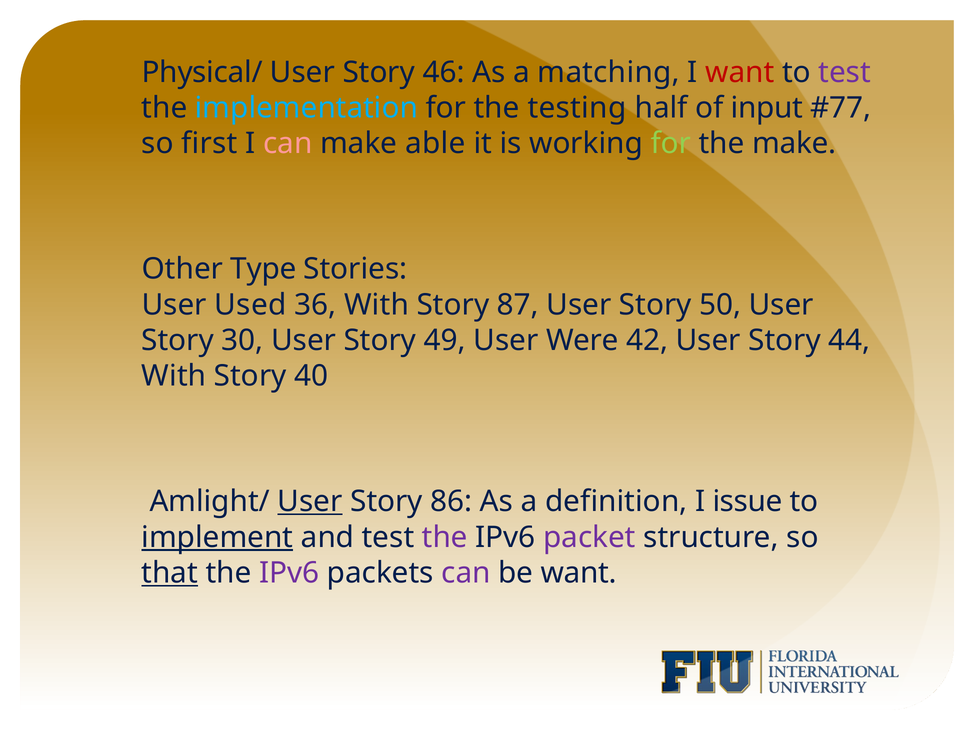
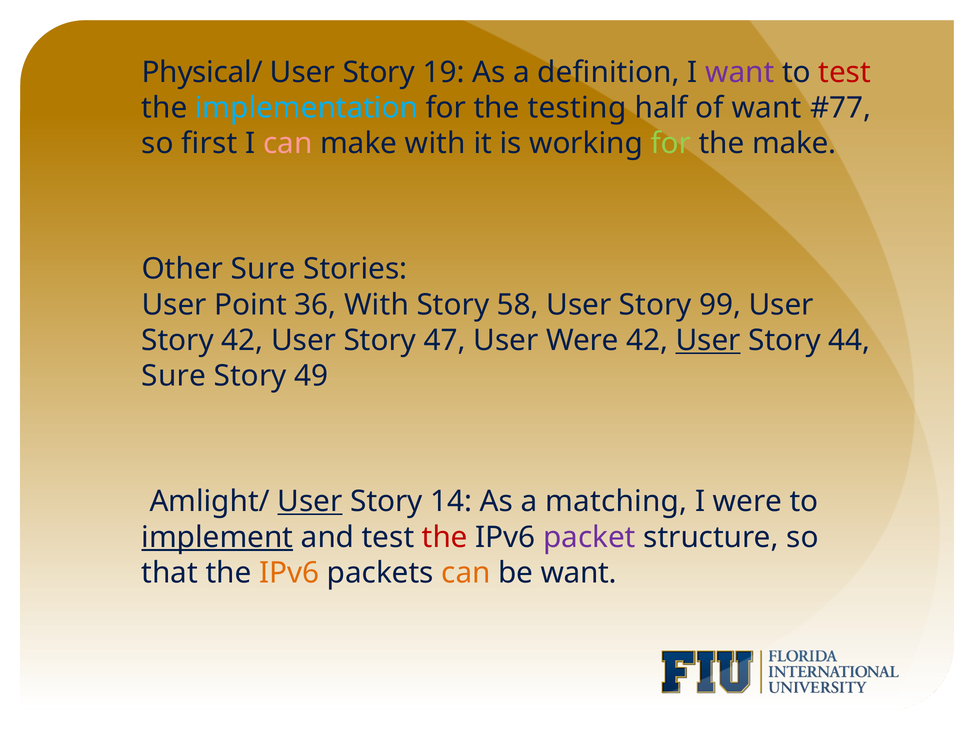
46: 46 -> 19 (444, 72)
matching: matching -> definition (609, 72)
want colour: red -> purple (740, 72)
test colour: purple -> red (845, 72)
of input: input -> want (767, 108)
make able: able -> with (435, 144)
Other Type: Type -> Sure (263, 269)
Used: Used -> Point (251, 305)
87: 87 -> 58 (518, 305)
50: 50 -> 99 (720, 305)
Story 30: 30 -> 42 (242, 341)
49: 49 -> 47 (445, 341)
User underline: none -> present (708, 341)
With: With -> Sure (174, 376)
40: 40 -> 49 (311, 376)
86: 86 -> 14 (451, 502)
definition: definition -> matching (616, 502)
I issue: issue -> were (747, 502)
the colour: purple -> red (445, 538)
that underline: present -> none (170, 573)
IPv6 colour: purple -> orange (289, 573)
can colour: purple -> orange (466, 573)
